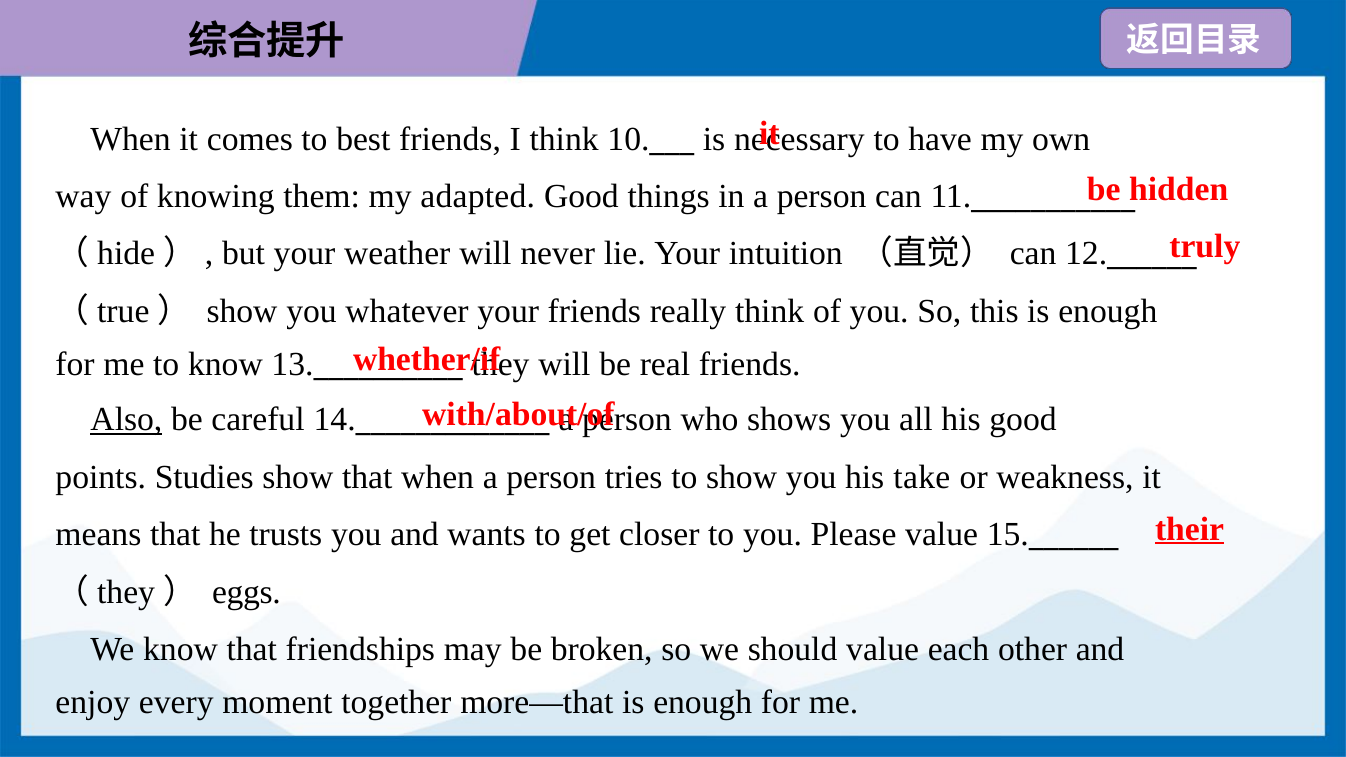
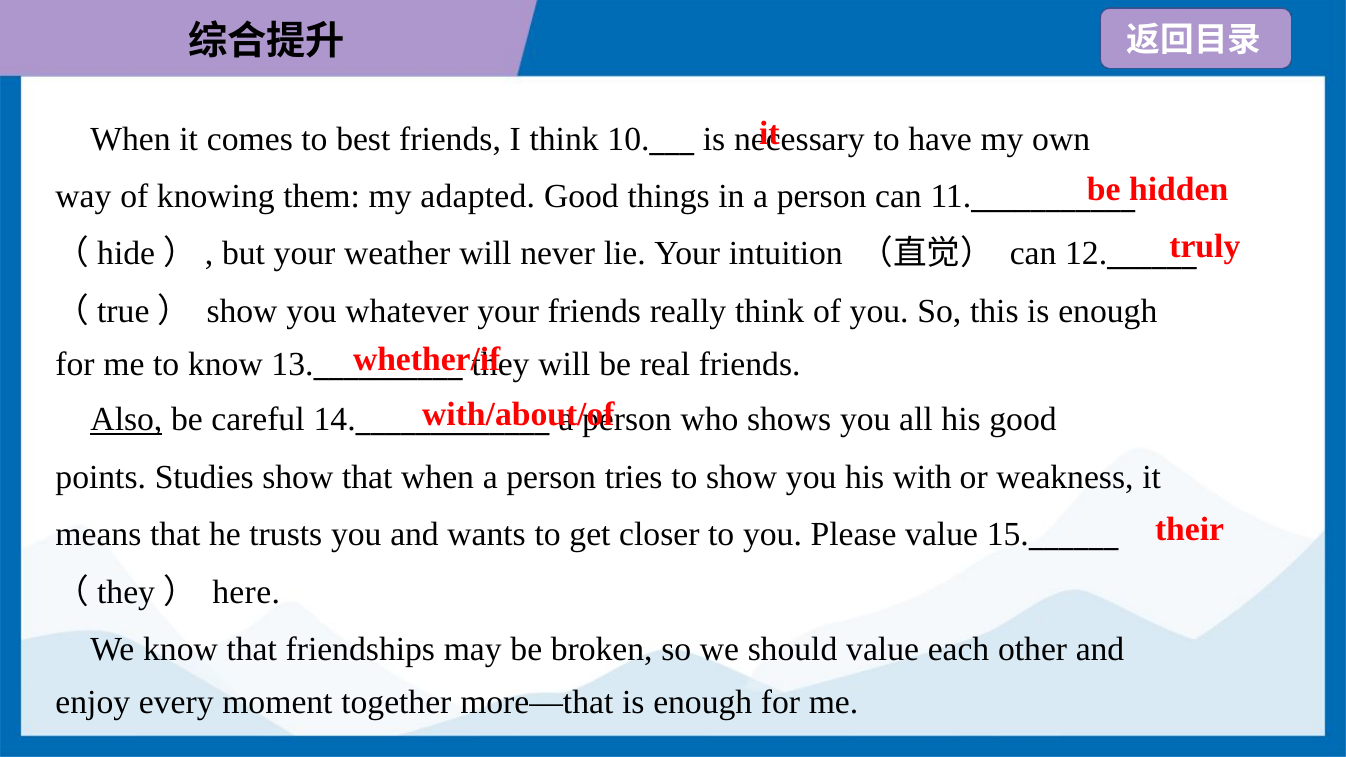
take: take -> with (922, 477)
their underline: present -> none (1190, 529)
eggs: eggs -> here (246, 592)
